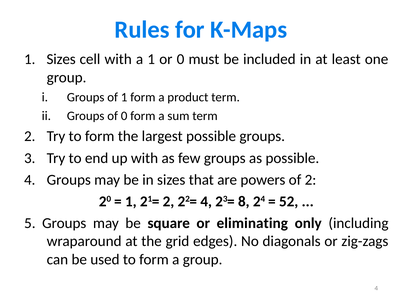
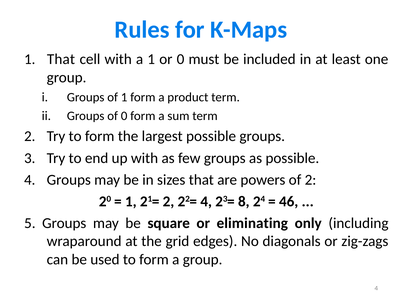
1 Sizes: Sizes -> That (61, 59)
52: 52 -> 46 (289, 201)
